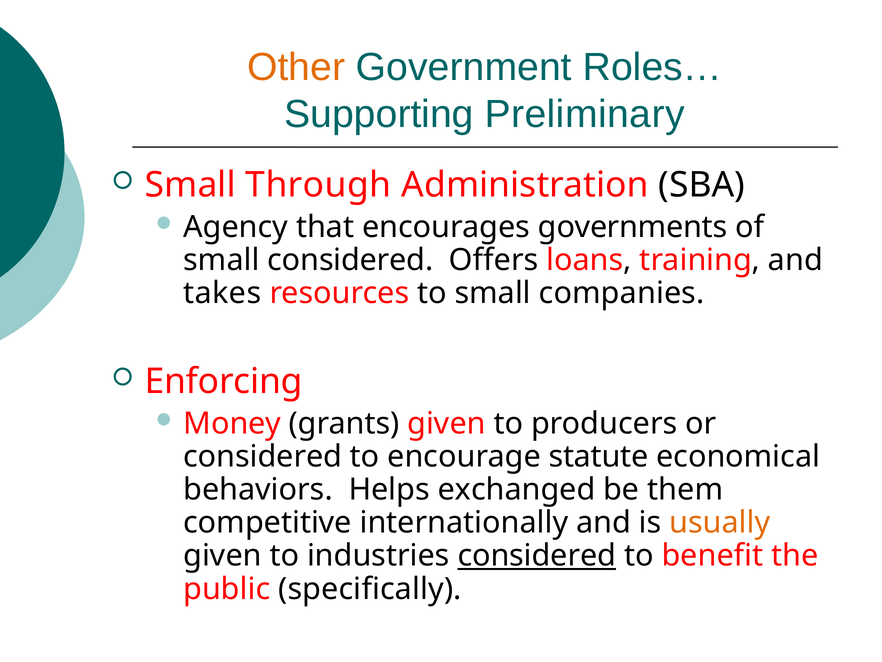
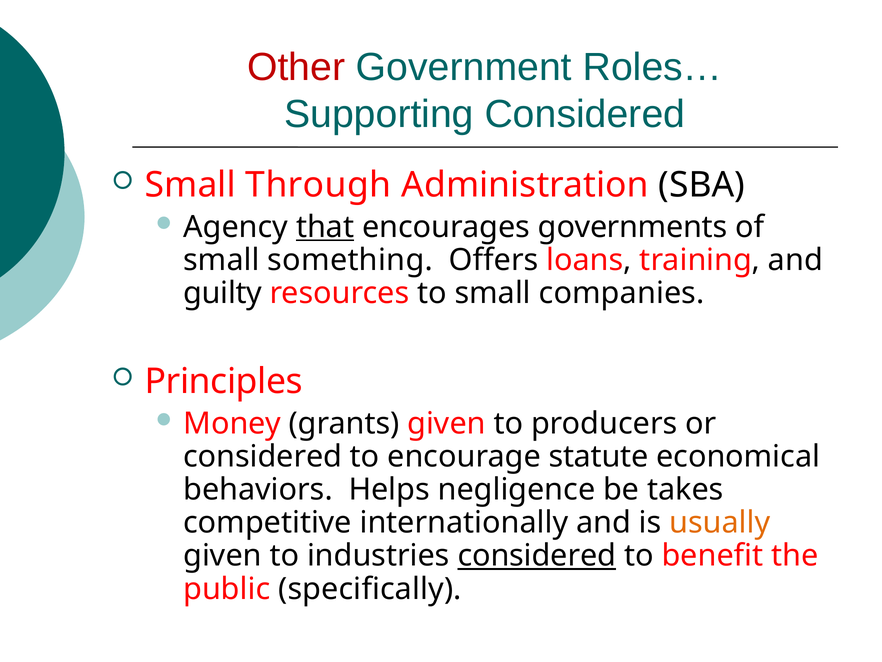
Other colour: orange -> red (296, 67)
Supporting Preliminary: Preliminary -> Considered (585, 114)
that underline: none -> present (325, 227)
small considered: considered -> something (350, 260)
takes: takes -> guilty (223, 293)
Enforcing: Enforcing -> Principles (224, 381)
exchanged: exchanged -> negligence (517, 489)
them: them -> takes (685, 489)
